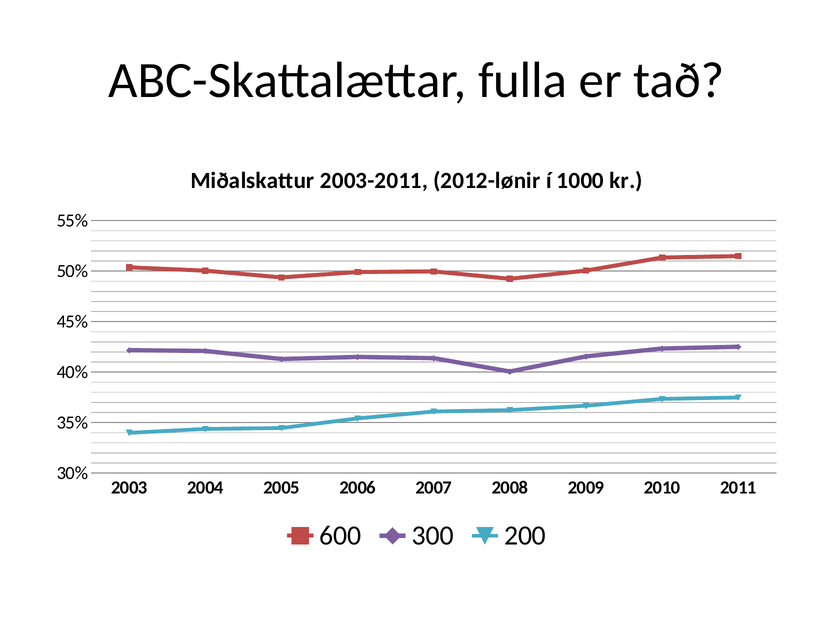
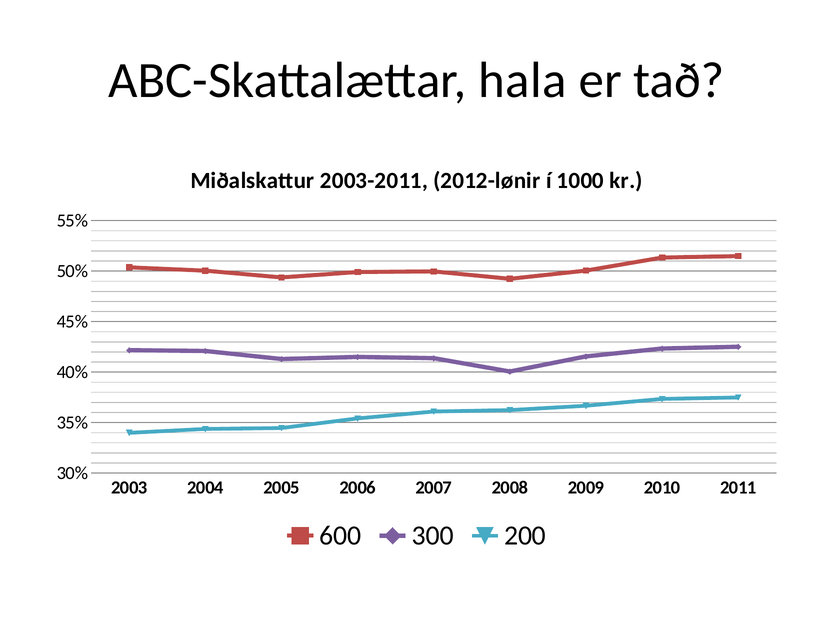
fulla: fulla -> hala (522, 81)
